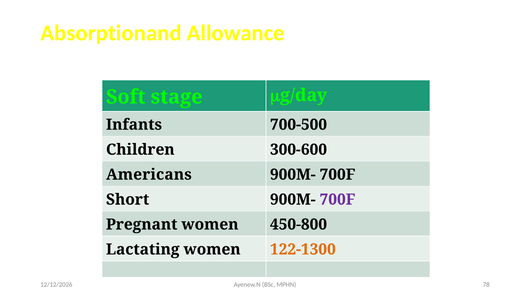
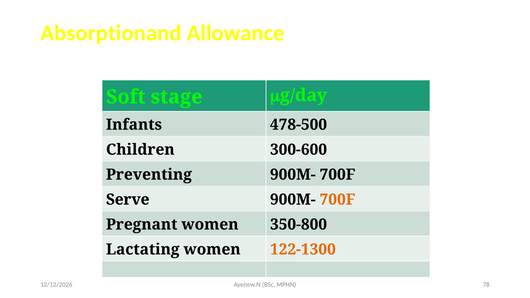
700-500: 700-500 -> 478-500 (298, 125)
Americans: Americans -> Preventing (149, 175)
Short: Short -> Serve (128, 200)
700F colour: purple -> orange (337, 200)
450-800: 450-800 -> 350-800 (298, 225)
